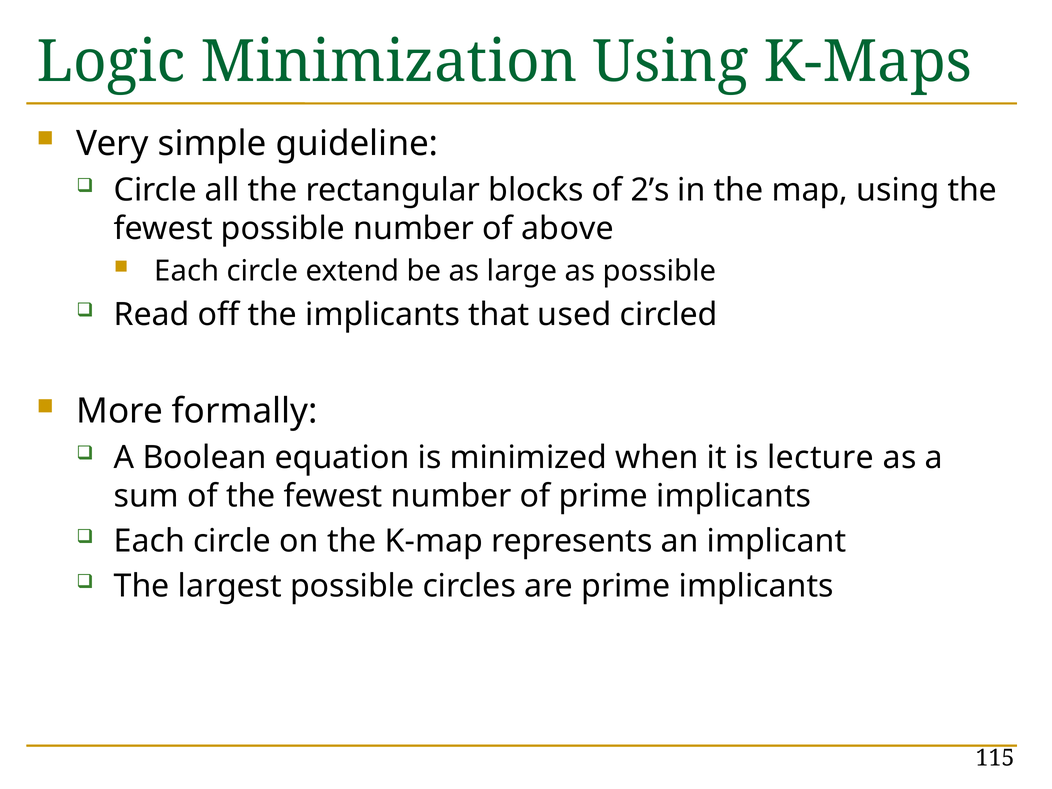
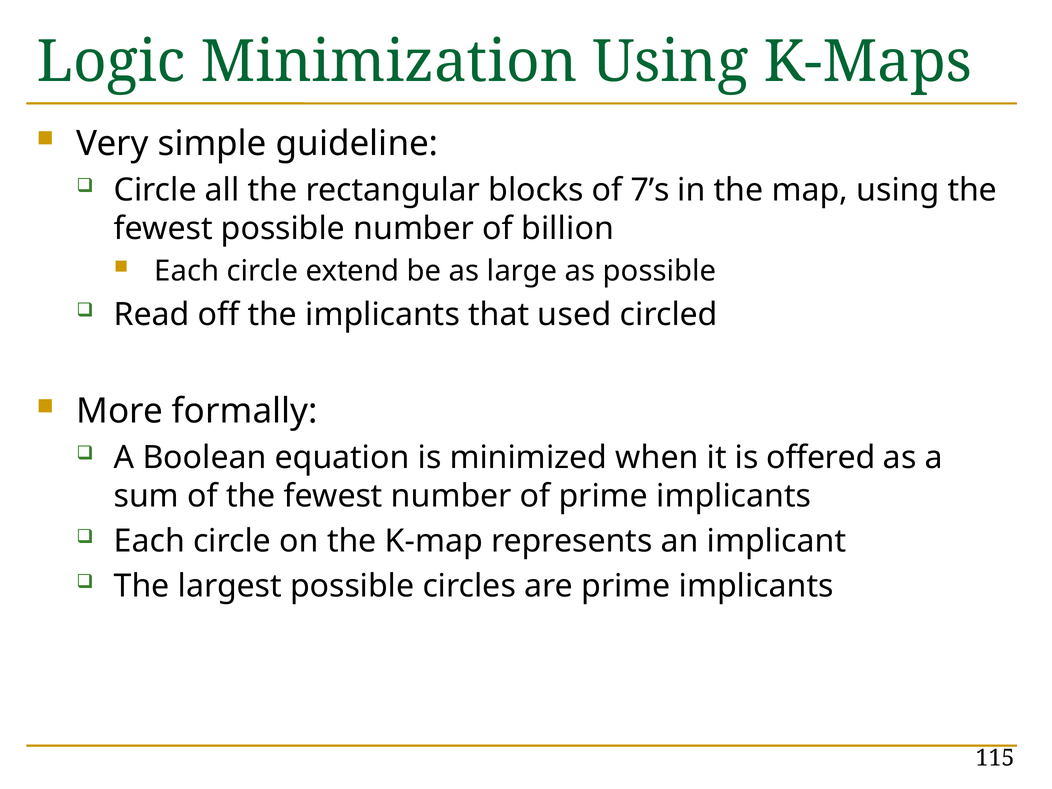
2’s: 2’s -> 7’s (650, 190)
above: above -> billion (568, 229)
lecture: lecture -> offered (821, 458)
